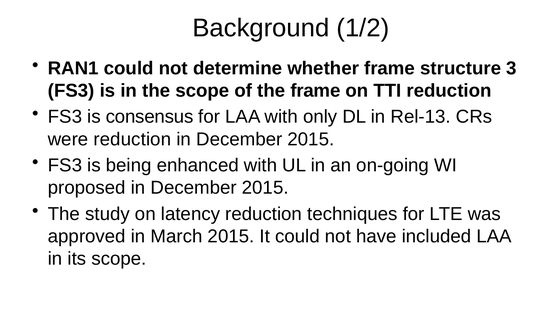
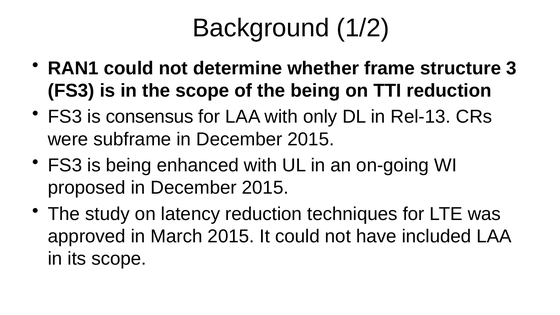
the frame: frame -> being (315, 91)
were reduction: reduction -> subframe (132, 139)
